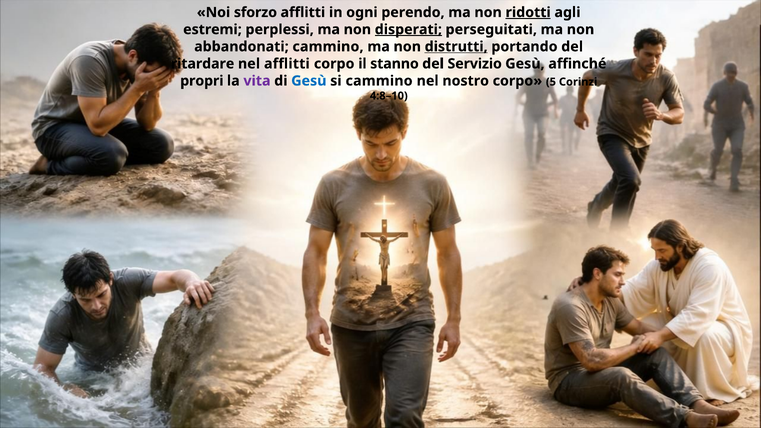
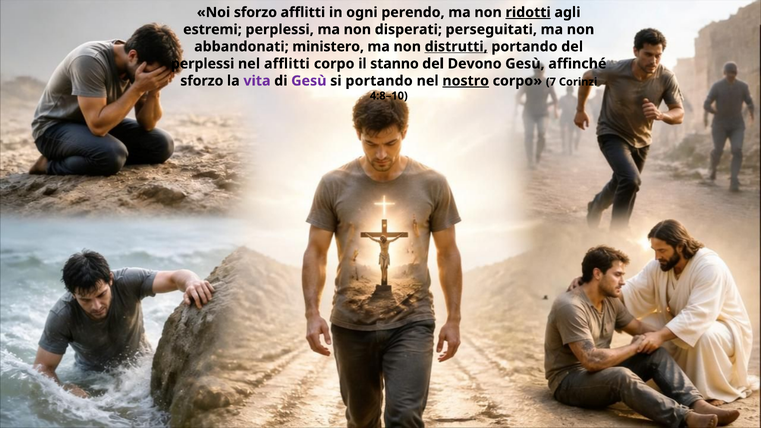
disperati underline: present -> none (408, 29)
abbandonati cammino: cammino -> ministero (328, 47)
ritardare: ritardare -> perplessi (203, 64)
Servizio: Servizio -> Devono (475, 64)
propri: propri -> sforzo (202, 81)
Gesù colour: blue -> purple (309, 81)
si cammino: cammino -> portando (379, 81)
nostro underline: none -> present (466, 81)
5: 5 -> 7 (551, 82)
